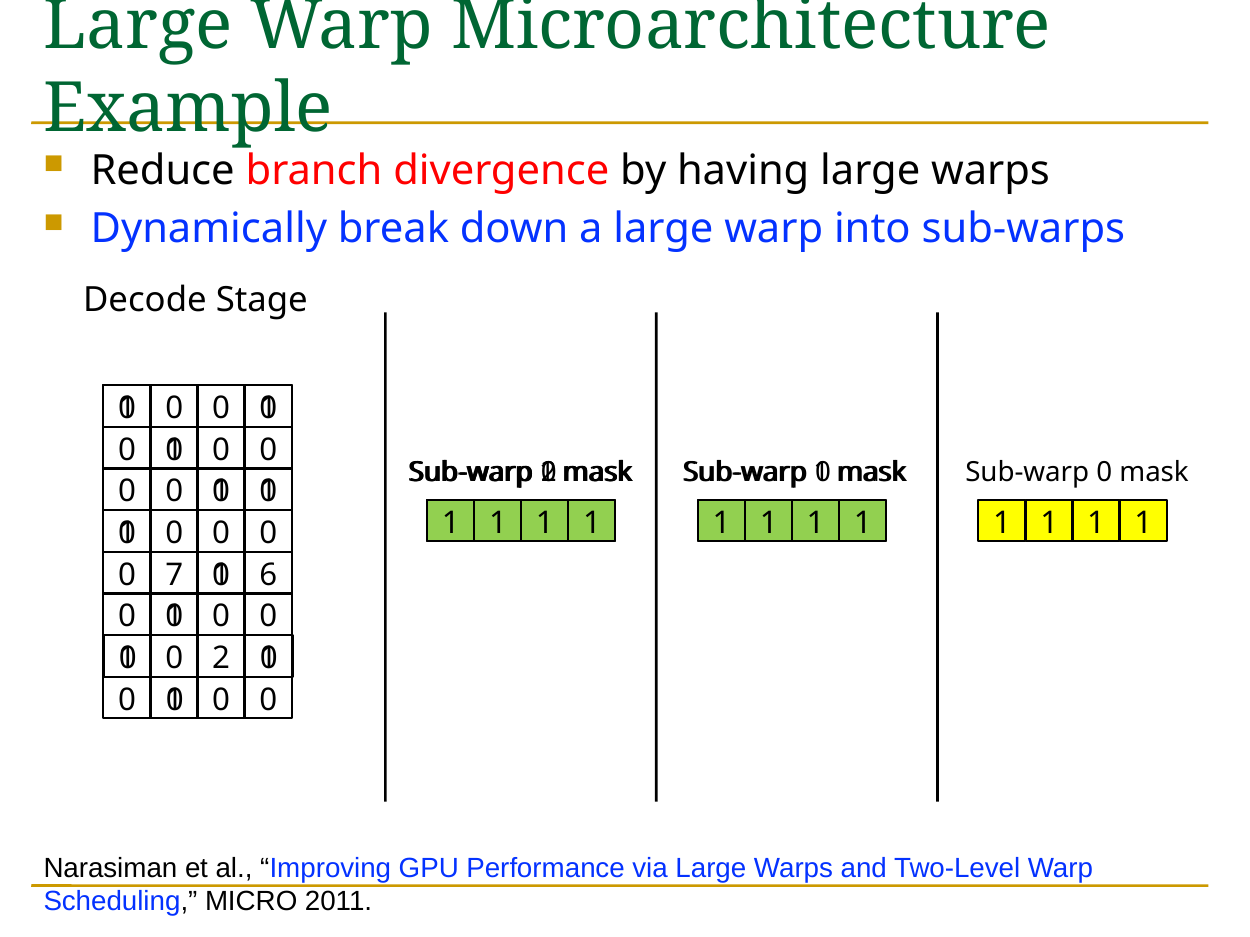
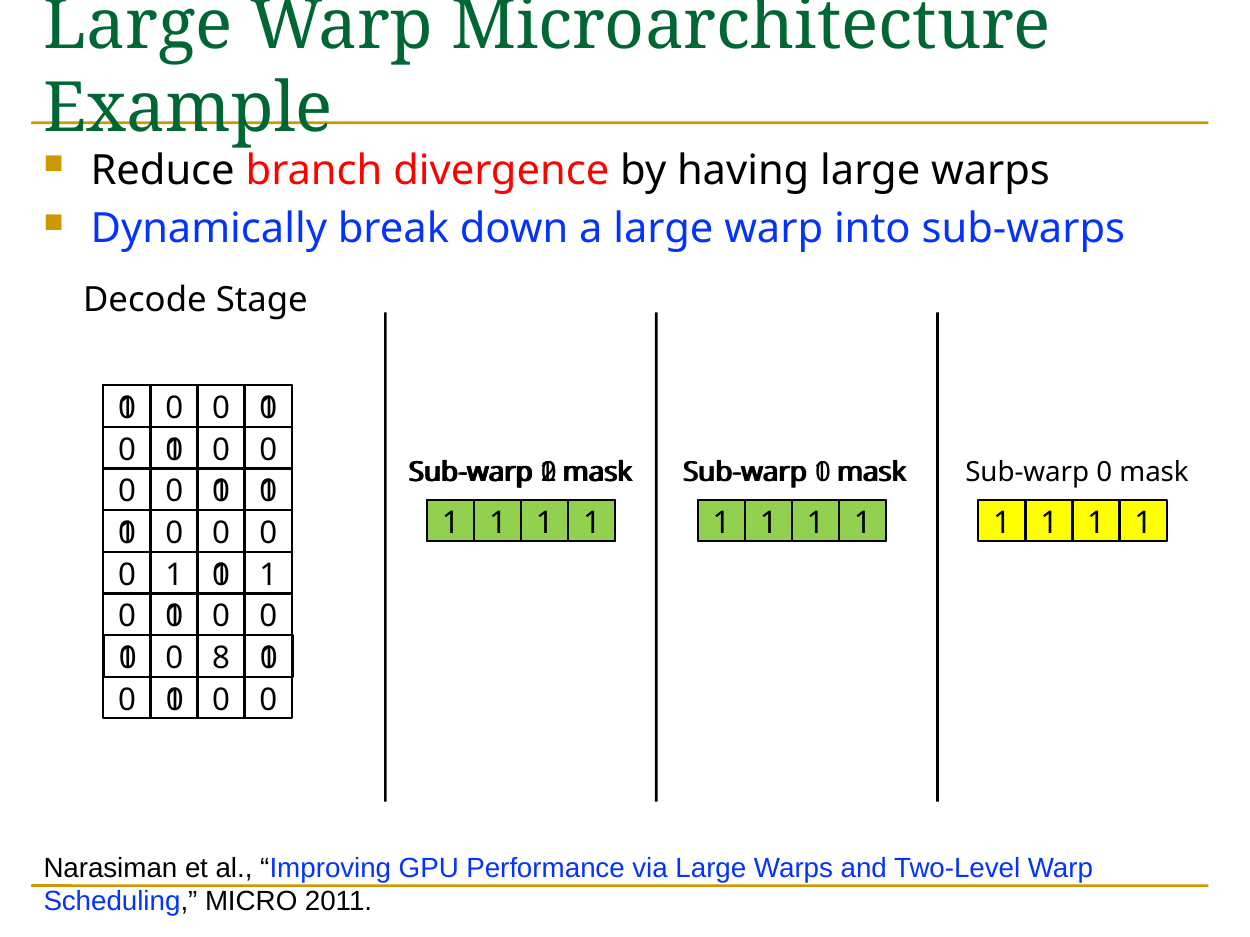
7: 7 -> 1 (174, 575)
6: 6 -> 1 (268, 575)
0 2: 2 -> 8 (221, 658)
